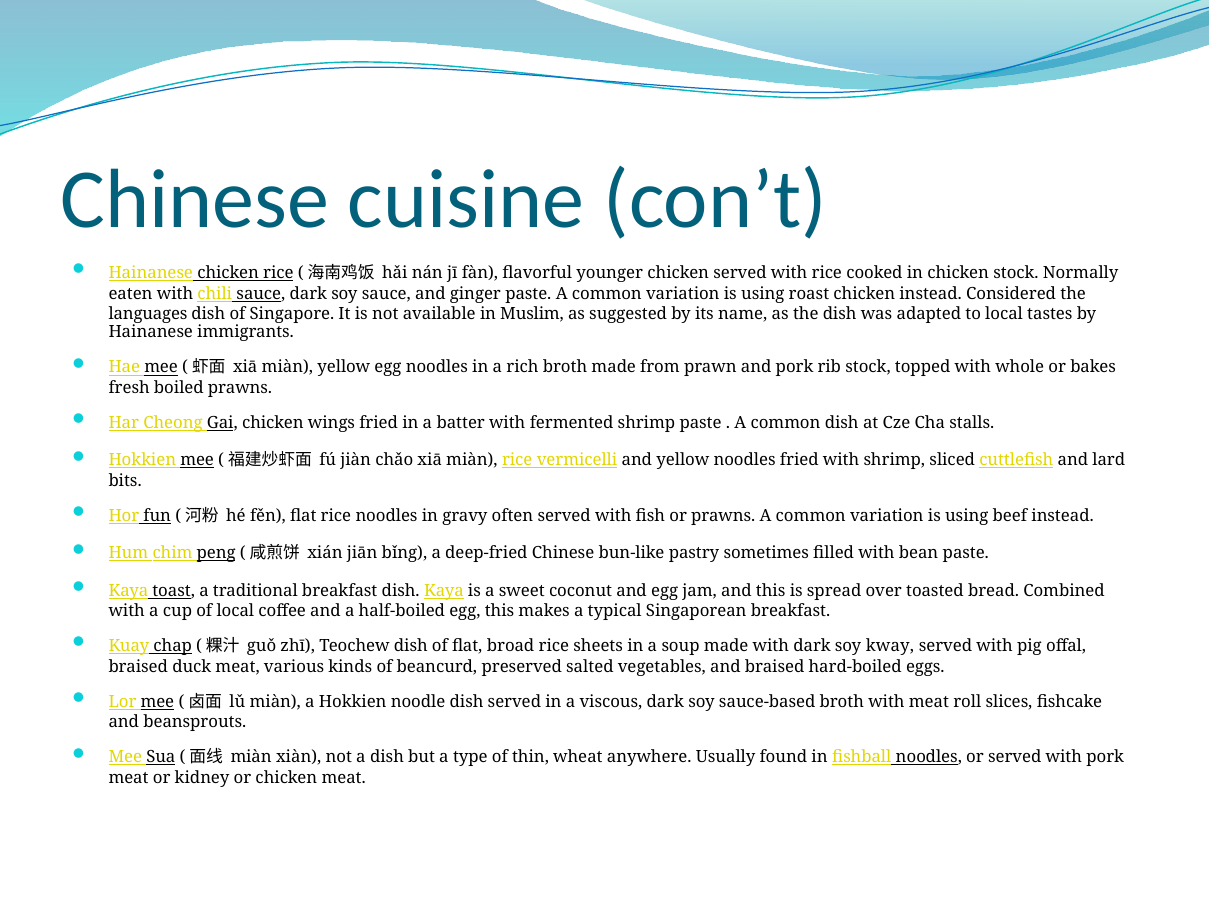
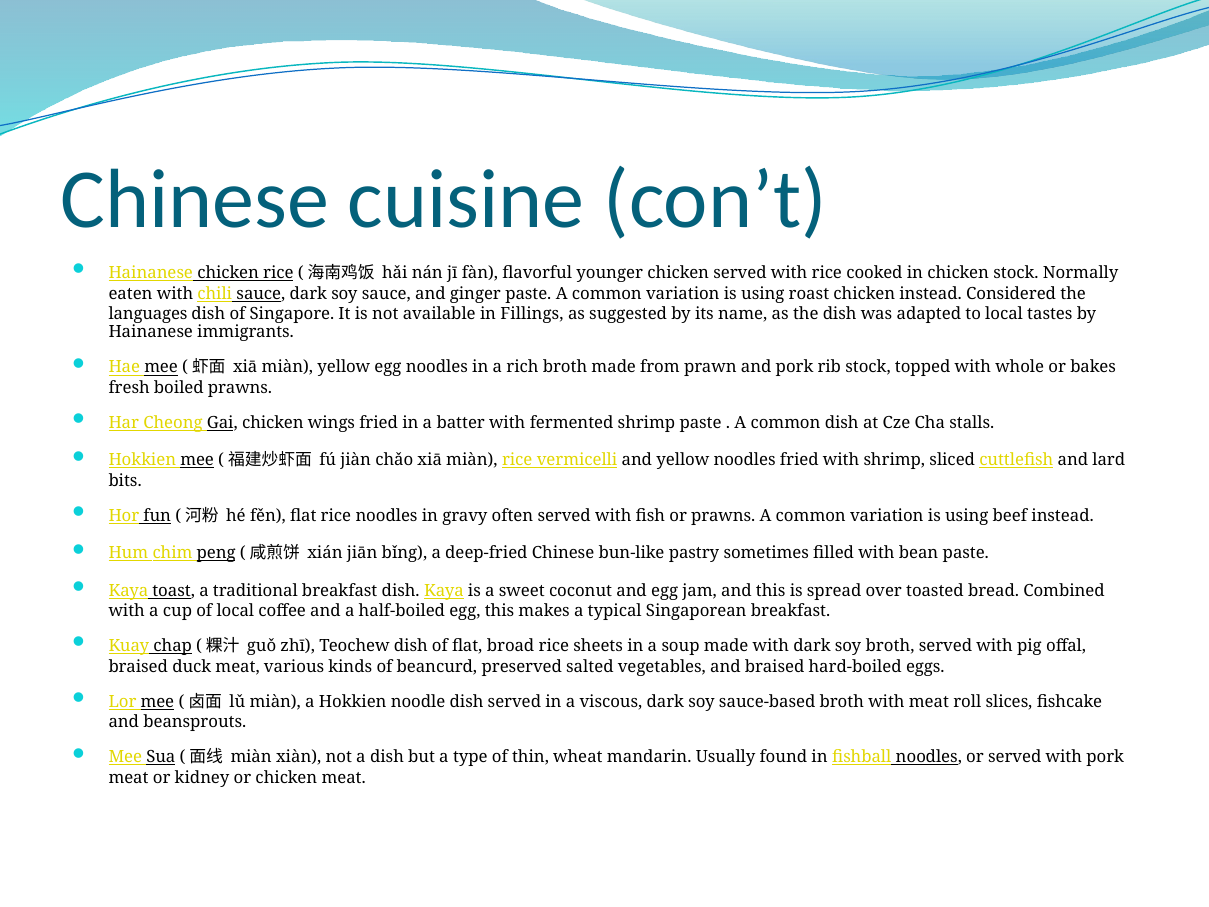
Muslim: Muslim -> Fillings (532, 314)
soy kway: kway -> broth (890, 646)
anywhere: anywhere -> mandarin (649, 757)
